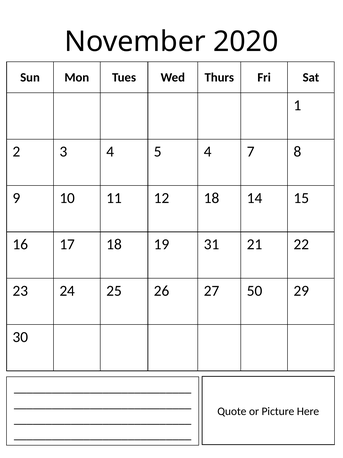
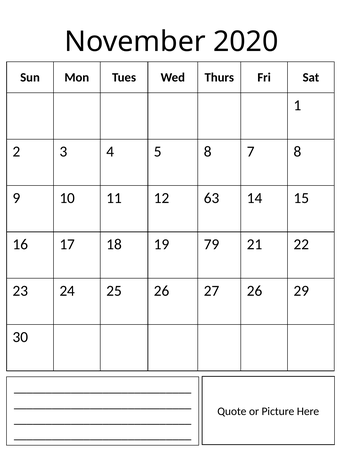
5 4: 4 -> 8 (208, 151)
12 18: 18 -> 63 (212, 198)
31: 31 -> 79 (212, 244)
27 50: 50 -> 26 (255, 290)
